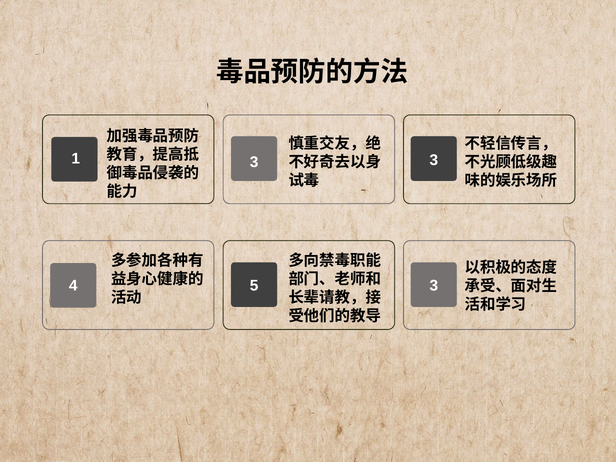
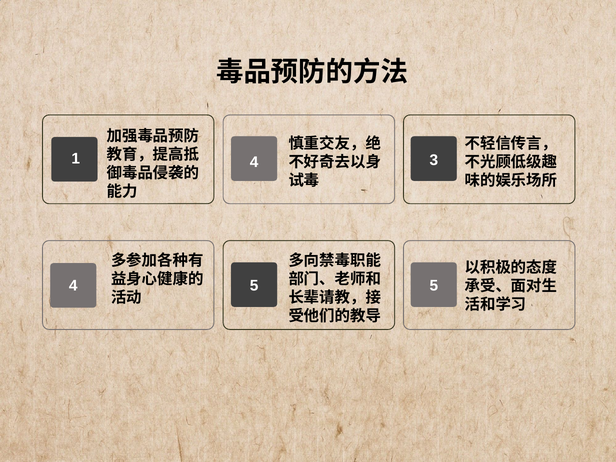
1 3: 3 -> 4 (254, 162)
5 3: 3 -> 5 (434, 286)
